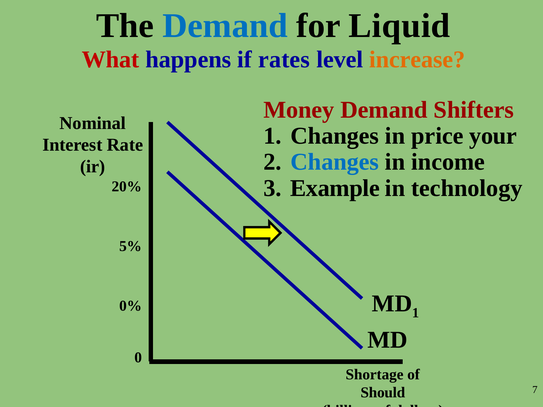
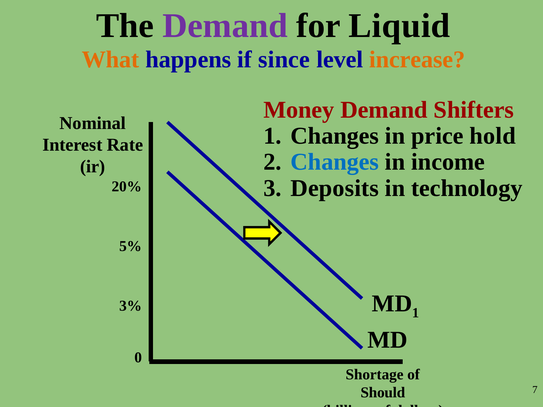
Demand colour: blue -> purple (225, 26)
What colour: red -> orange (111, 60)
rates: rates -> since (284, 60)
your: your -> hold (493, 136)
Example: Example -> Deposits (335, 188)
0%: 0% -> 3% (131, 306)
